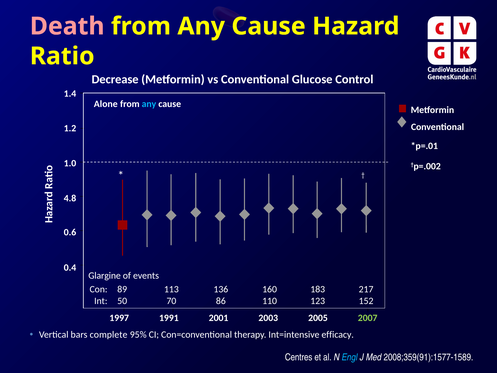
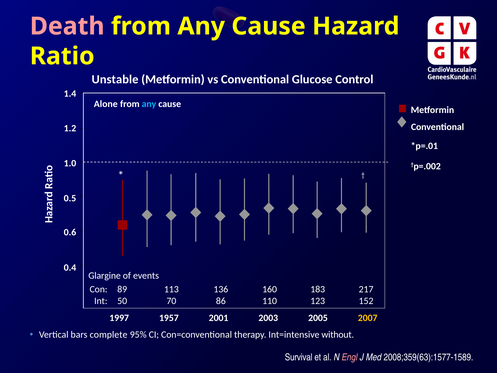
Decrease: Decrease -> Unstable (115, 79)
4.8: 4.8 -> 0.5 (70, 198)
1991: 1991 -> 1957 (169, 318)
2007 colour: light green -> yellow (368, 318)
efficacy: efficacy -> without (338, 334)
Centres: Centres -> Survival (299, 357)
Engl colour: light blue -> pink (350, 357)
2008;359(91):1577-1589: 2008;359(91):1577-1589 -> 2008;359(63):1577-1589 (428, 357)
